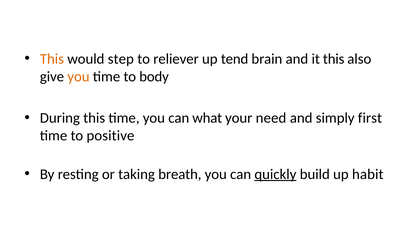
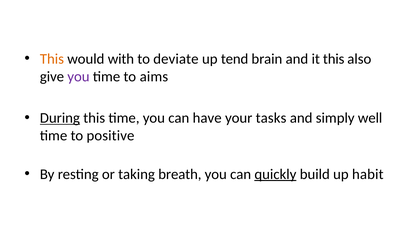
step: step -> with (121, 59)
reliever: reliever -> deviate (176, 59)
you colour: orange -> purple (78, 77)
body: body -> aims (154, 77)
During underline: none -> present (60, 118)
what: what -> have (207, 118)
need: need -> tasks (271, 118)
first: first -> well (370, 118)
